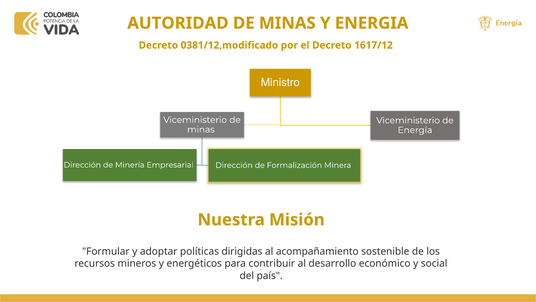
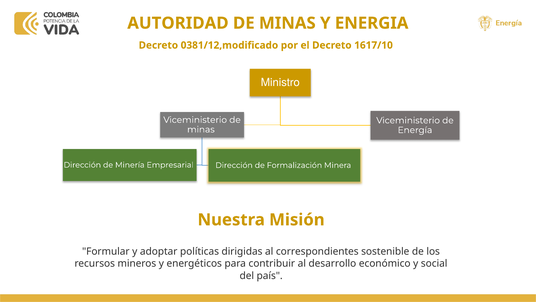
1617/12: 1617/12 -> 1617/10 (374, 45)
acompañamiento: acompañamiento -> correspondientes (317, 251)
